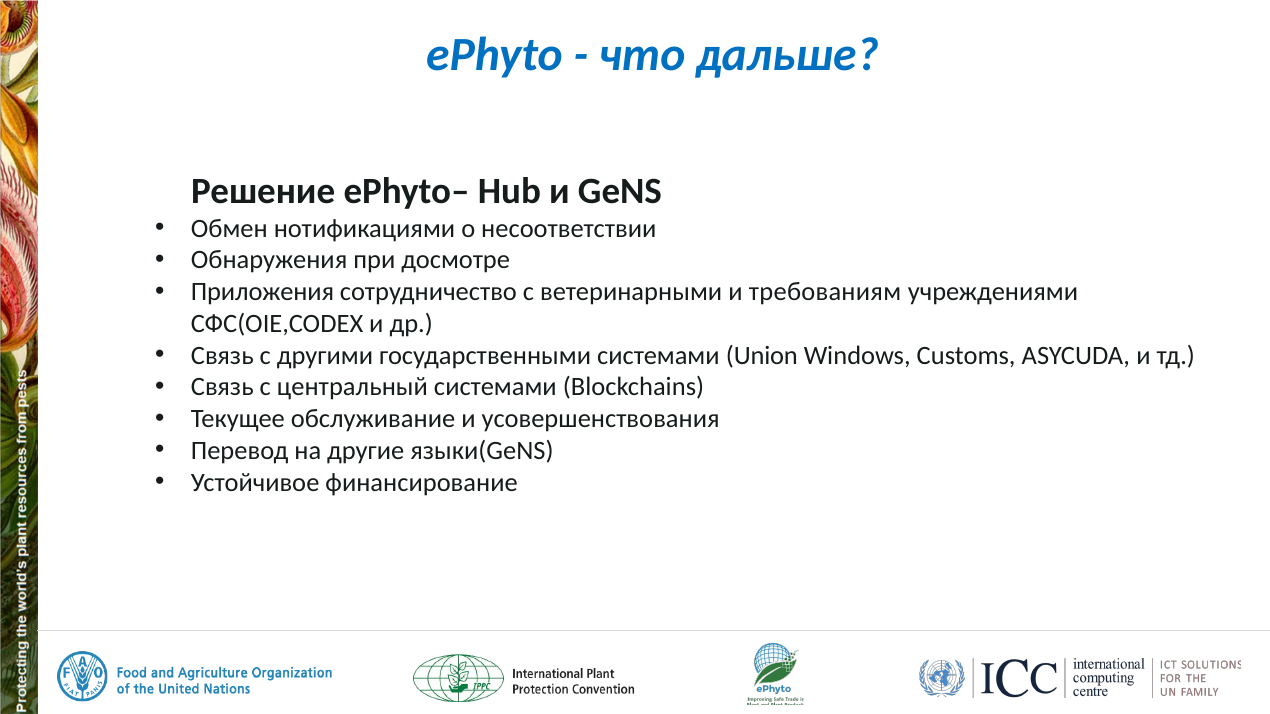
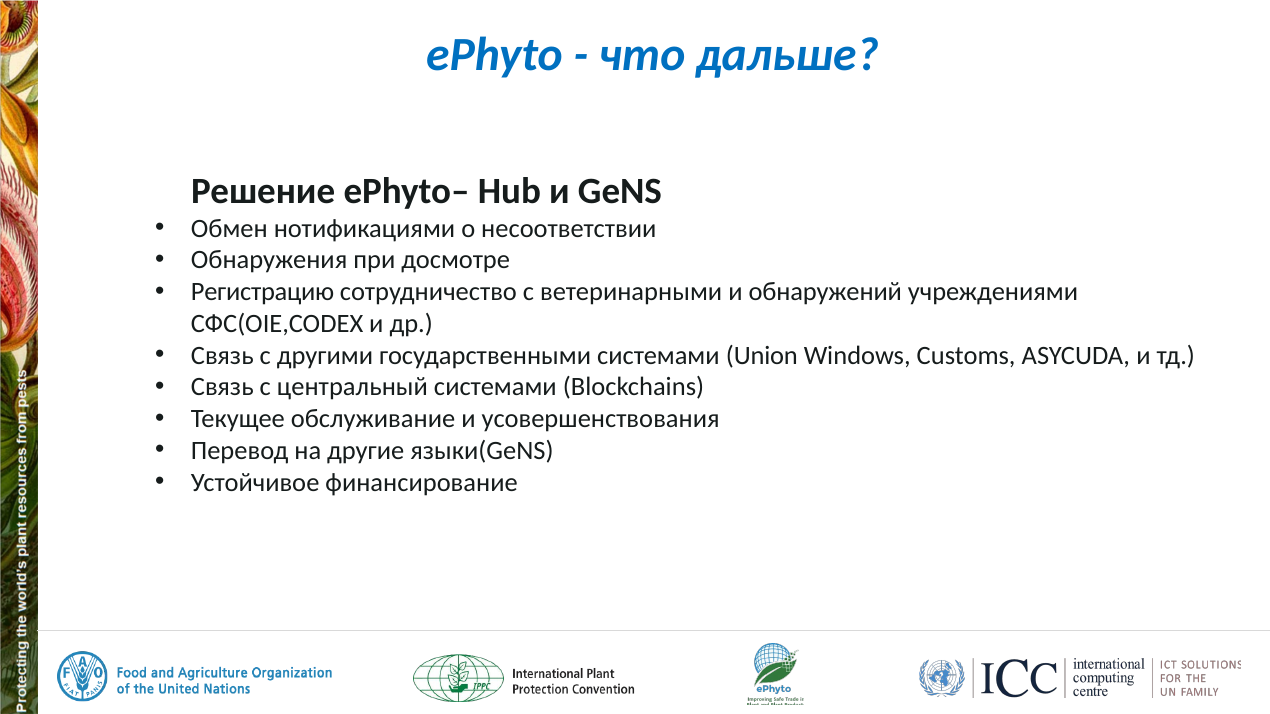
Приложения: Приложения -> Регистрацию (263, 292)
требованиям: требованиям -> обнаружений (825, 292)
